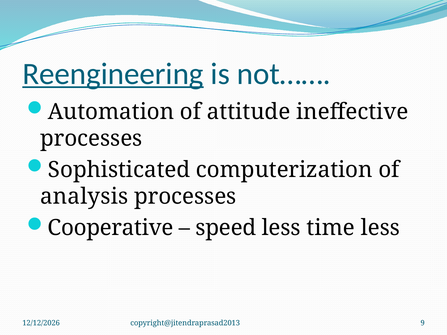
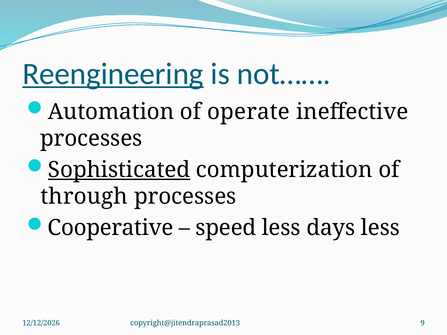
attitude: attitude -> operate (249, 112)
Sophisticated underline: none -> present (119, 170)
analysis: analysis -> through (84, 197)
time: time -> days (331, 228)
